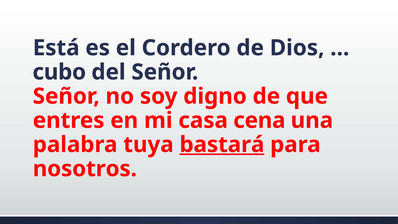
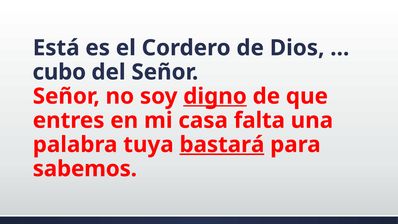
digno underline: none -> present (215, 96)
cena: cena -> falta (259, 120)
nosotros: nosotros -> sabemos (85, 169)
